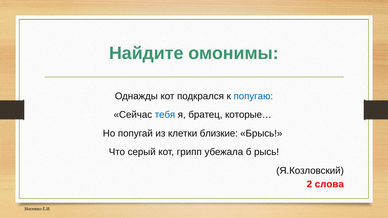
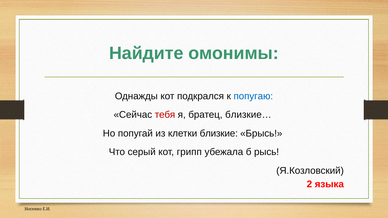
тебя colour: blue -> red (165, 115)
которые…: которые… -> близкие… (248, 115)
слова: слова -> языка (329, 184)
